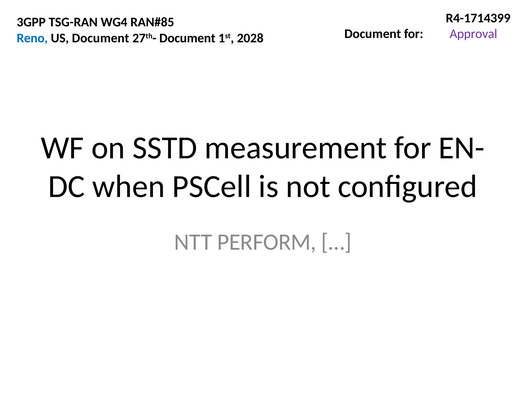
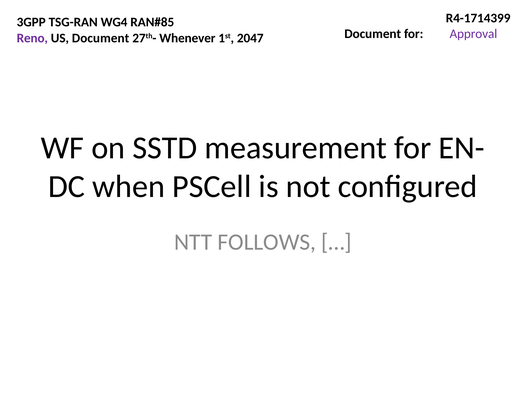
Reno colour: blue -> purple (32, 38)
27th- Document: Document -> Whenever (187, 38)
2028: 2028 -> 2047 (250, 38)
PERFORM: PERFORM -> FOLLOWS (267, 242)
